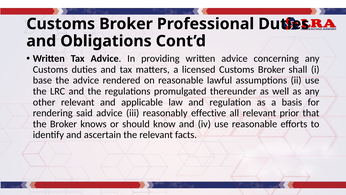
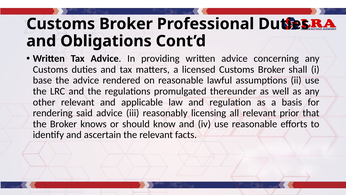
effective: effective -> licensing (209, 113)
